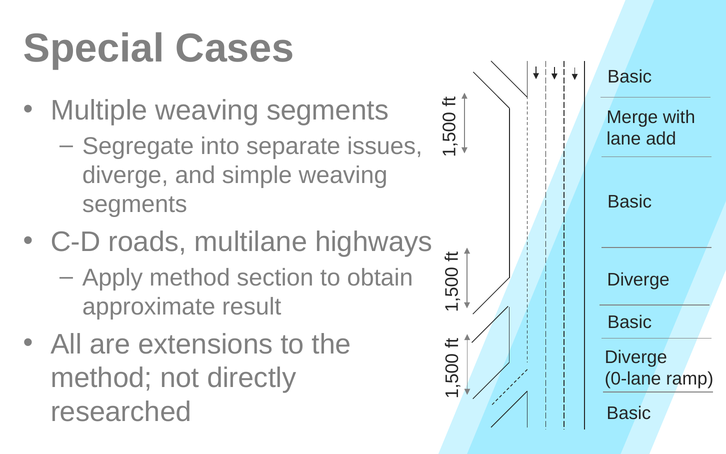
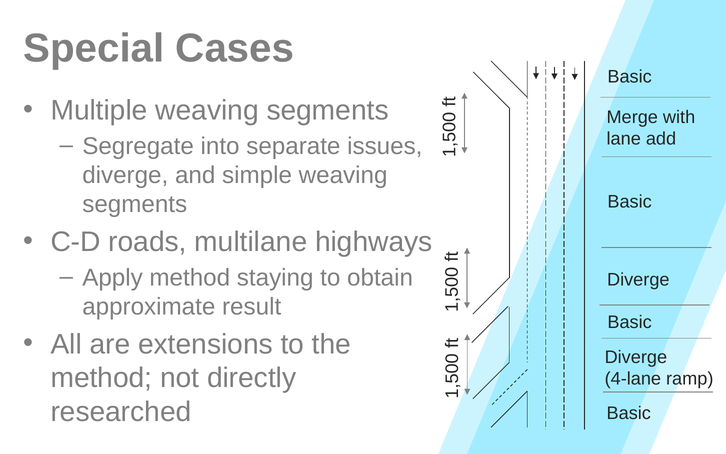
section: section -> staying (275, 278)
0-lane: 0-lane -> 4-lane (633, 379)
